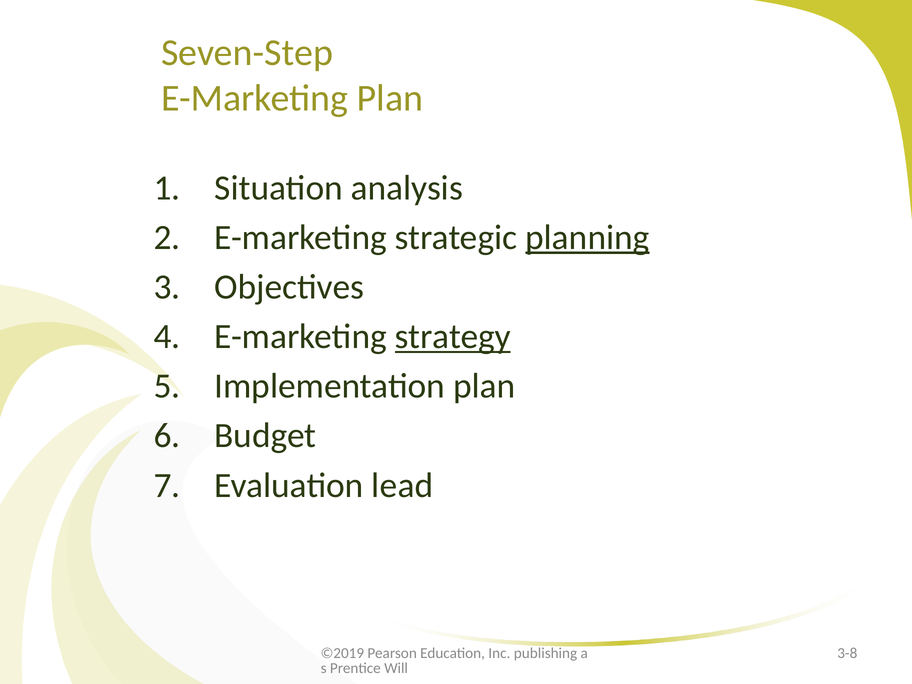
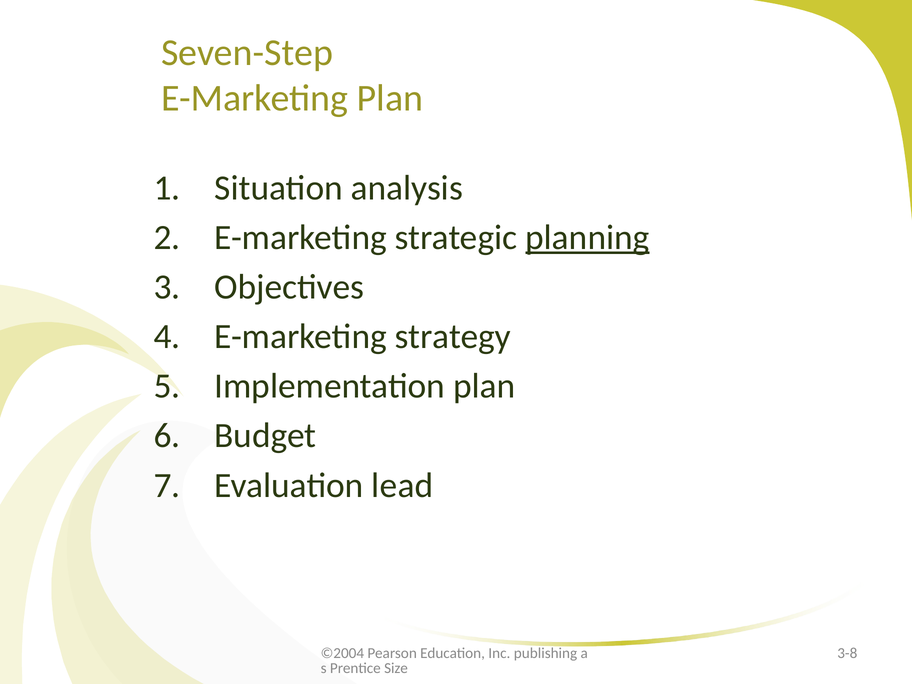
strategy underline: present -> none (453, 337)
©2019: ©2019 -> ©2004 (342, 653)
Will: Will -> Size (396, 668)
